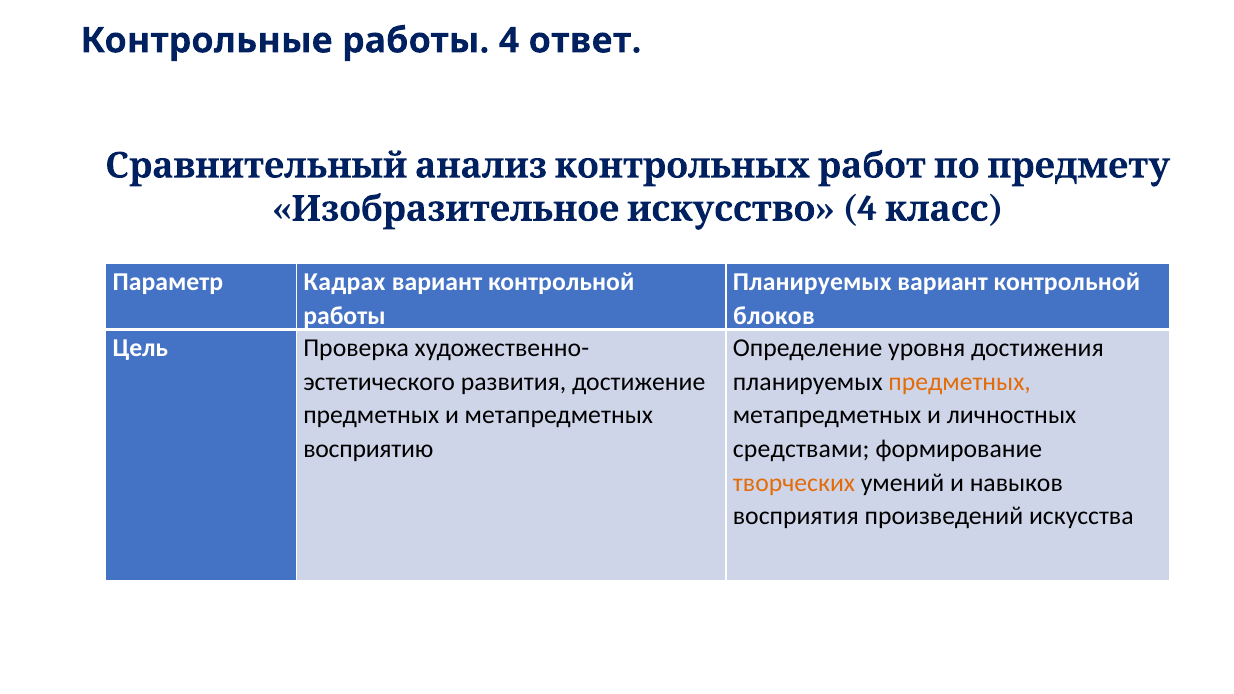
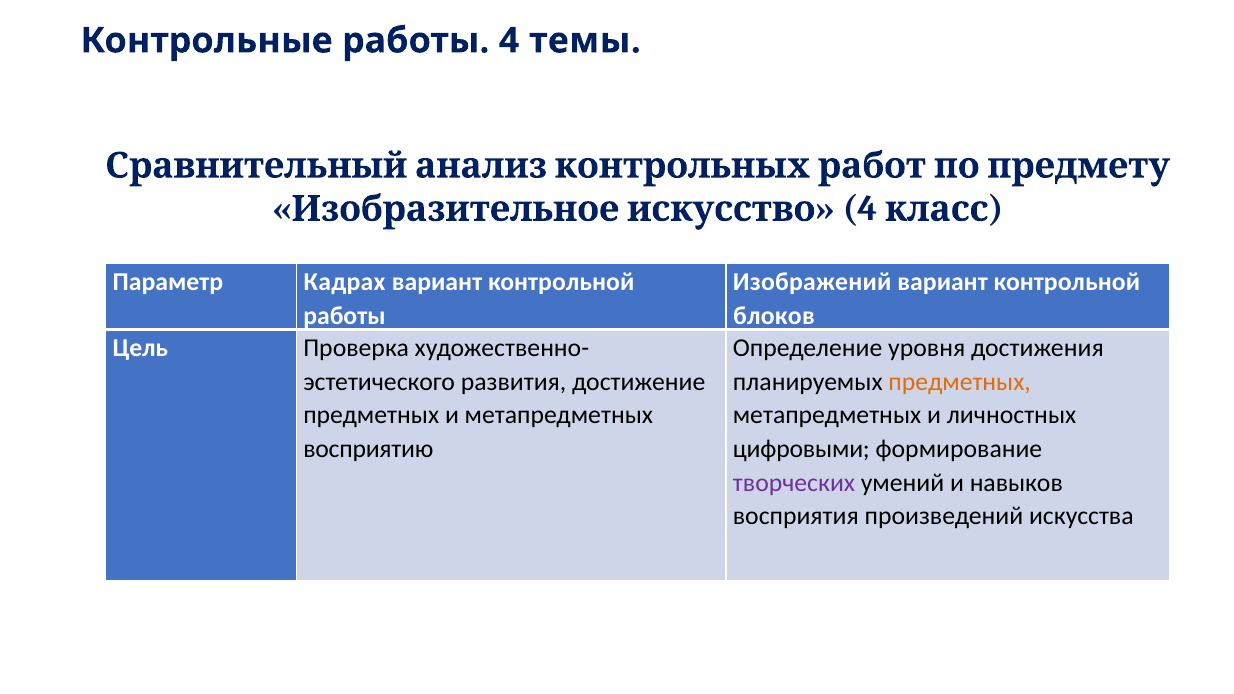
ответ: ответ -> темы (585, 41)
Планируемых: Планируемых -> Изображений (812, 282)
средствами: средствами -> цифровыми (801, 449)
творческих colour: orange -> purple (794, 483)
